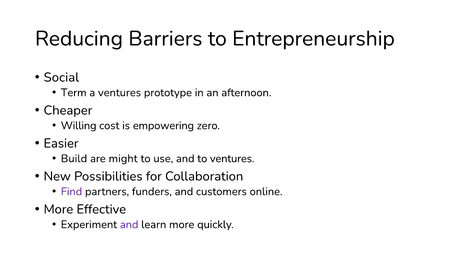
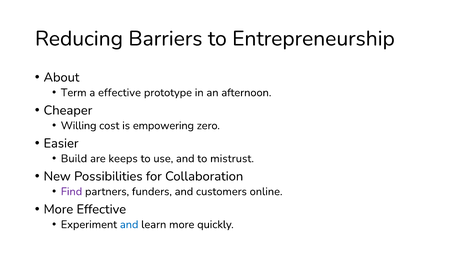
Social: Social -> About (61, 77)
a ventures: ventures -> effective (120, 93)
might: might -> keeps (123, 159)
to ventures: ventures -> mistrust (232, 159)
and colour: purple -> blue (129, 225)
